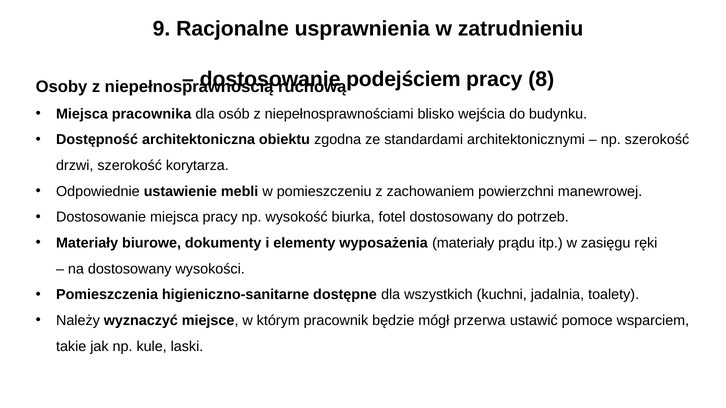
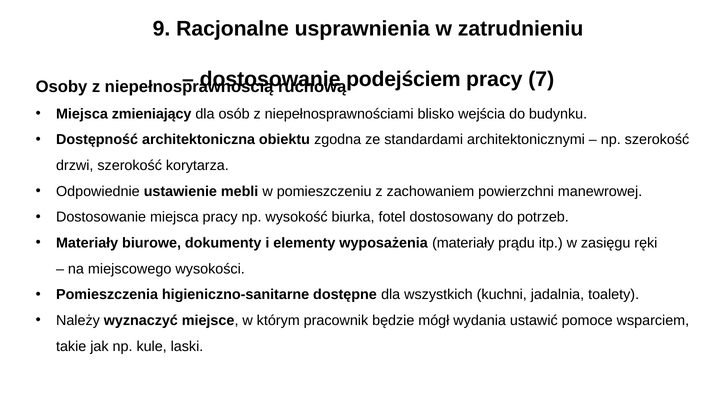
8: 8 -> 7 (541, 79)
pracownika: pracownika -> zmieniający (152, 114)
na dostosowany: dostosowany -> miejscowego (130, 269)
przerwa: przerwa -> wydania (480, 321)
